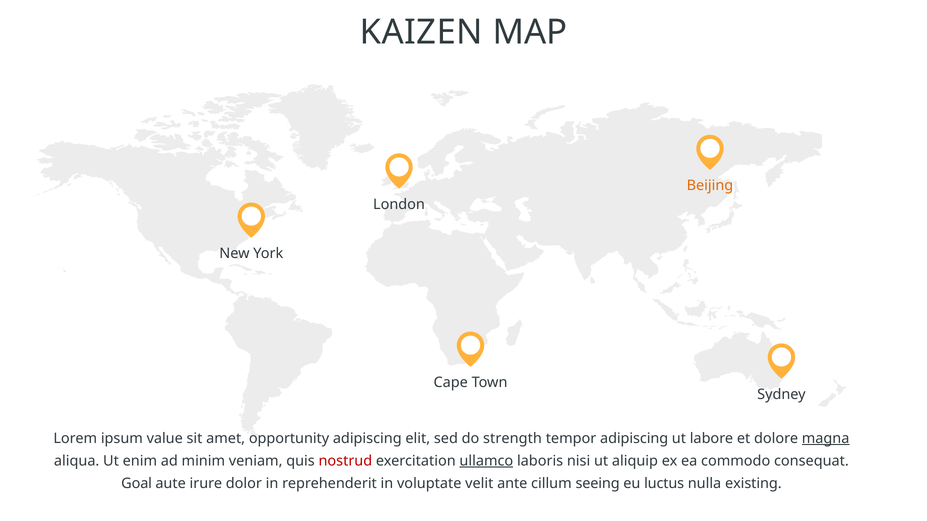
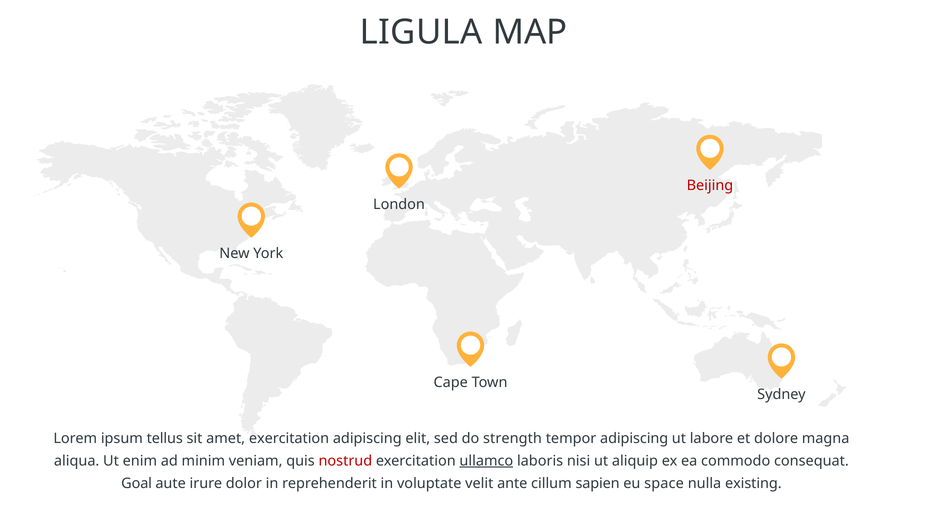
KAIZEN: KAIZEN -> LIGULA (421, 32)
Beijing colour: orange -> red (710, 186)
value: value -> tellus (165, 439)
amet opportunity: opportunity -> exercitation (289, 439)
magna underline: present -> none (826, 439)
seeing: seeing -> sapien (598, 484)
luctus: luctus -> space (664, 484)
